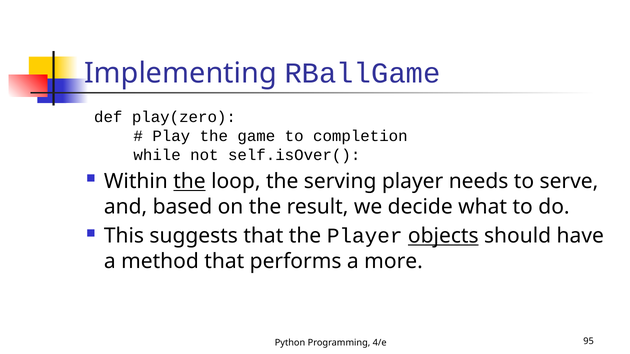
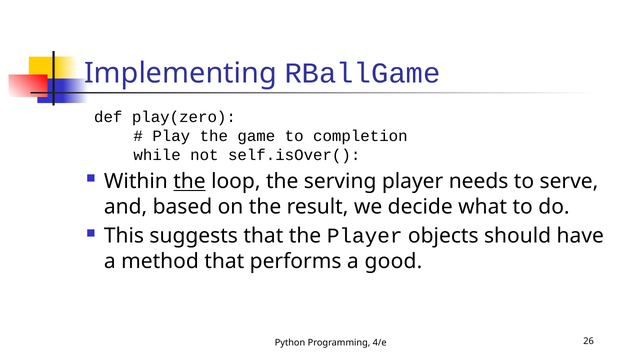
objects underline: present -> none (443, 236)
more: more -> good (393, 261)
95: 95 -> 26 (589, 342)
